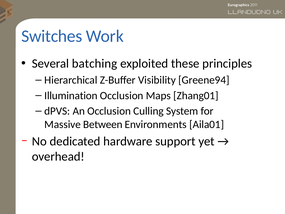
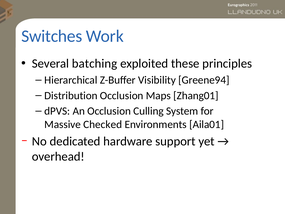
Illumination: Illumination -> Distribution (71, 95)
Between: Between -> Checked (103, 124)
